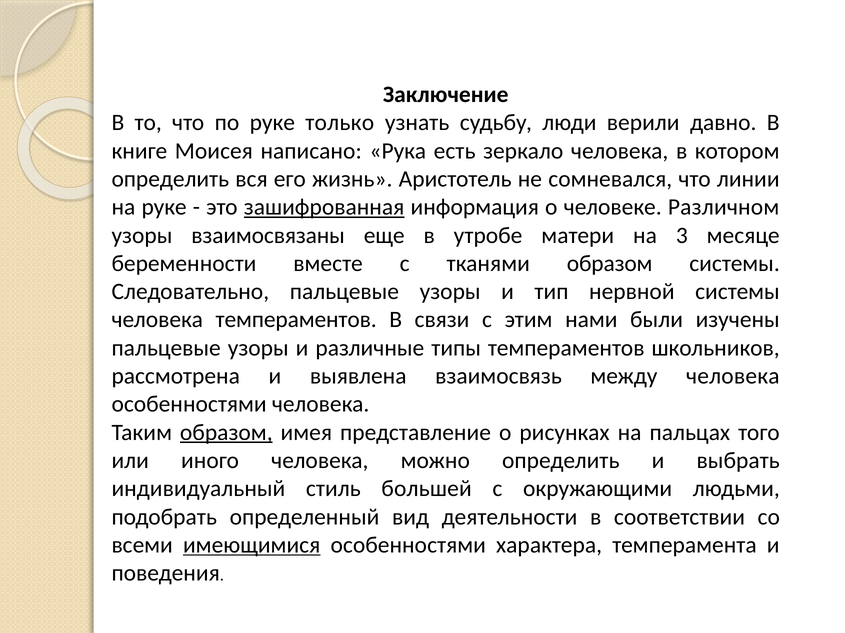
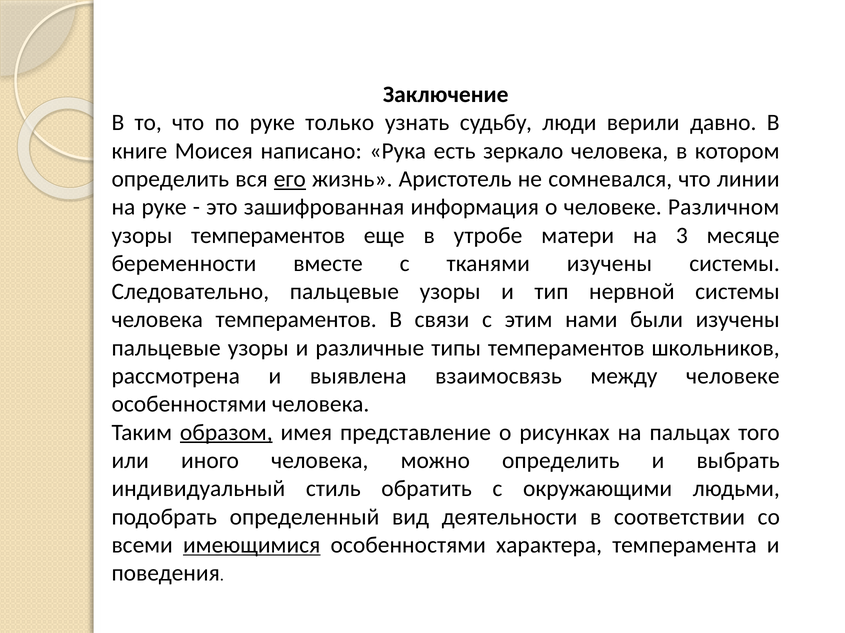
его underline: none -> present (290, 179)
зашифрованная underline: present -> none (324, 207)
узоры взаимосвязаны: взаимосвязаны -> темпераментов (268, 236)
тканями образом: образом -> изучены (609, 264)
между человека: человека -> человеке (733, 376)
большей: большей -> обратить (427, 489)
